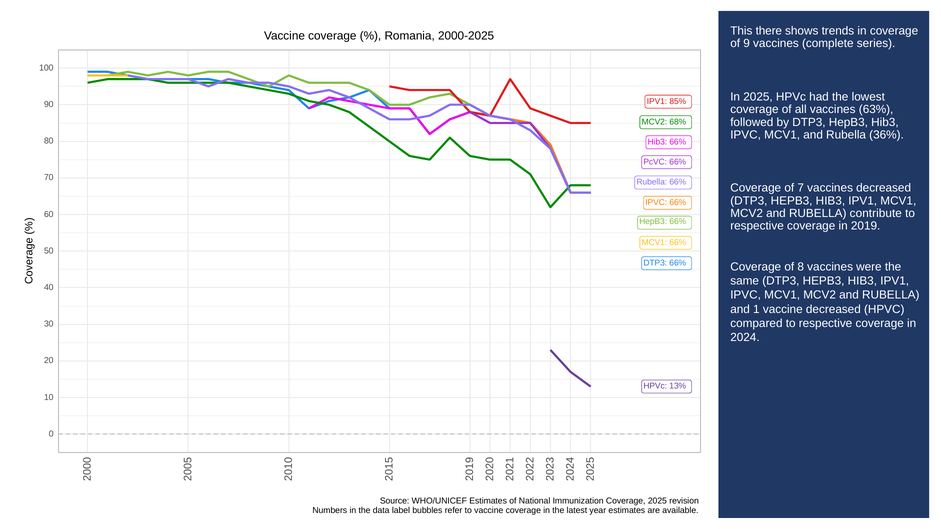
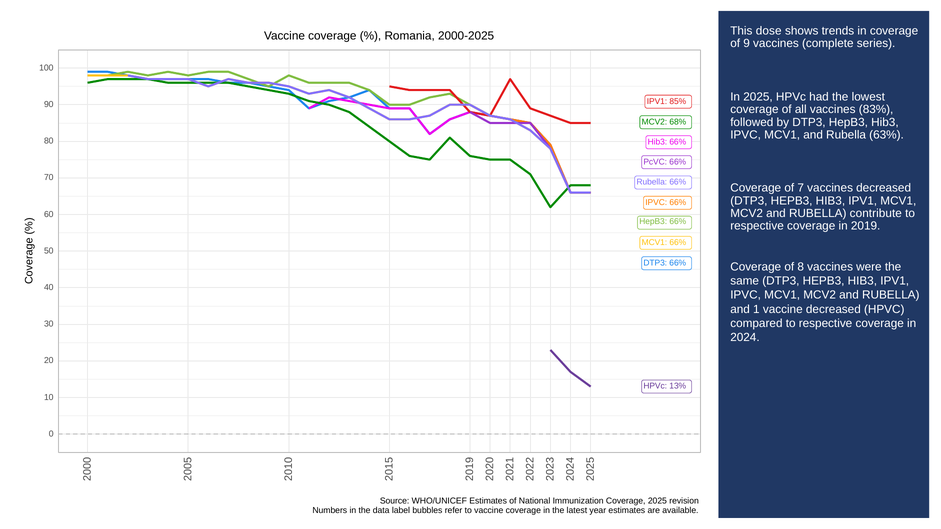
there: there -> dose (769, 31)
63%: 63% -> 83% (876, 110)
36%: 36% -> 63% (887, 135)
